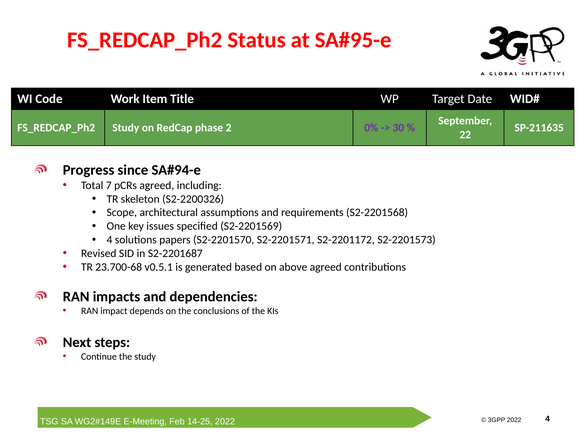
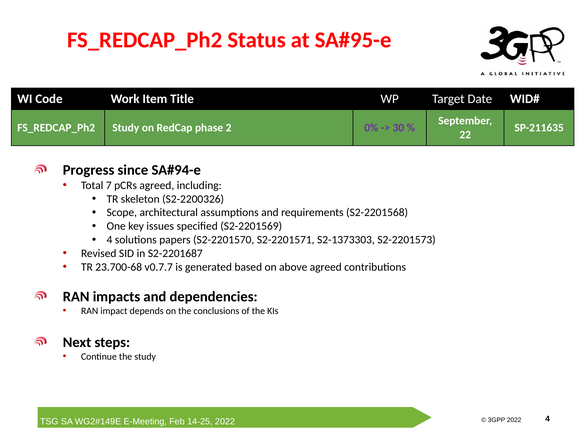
S2-2201172: S2-2201172 -> S2-1373303 (346, 240)
v0.5.1: v0.5.1 -> v0.7.7 (159, 267)
